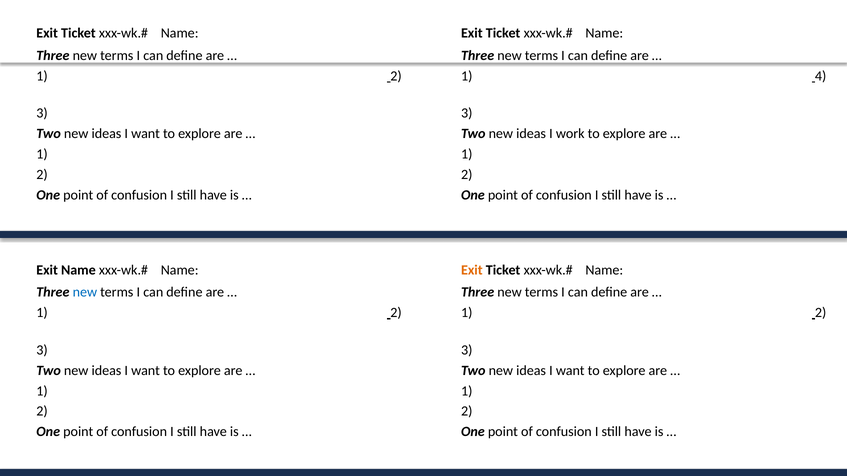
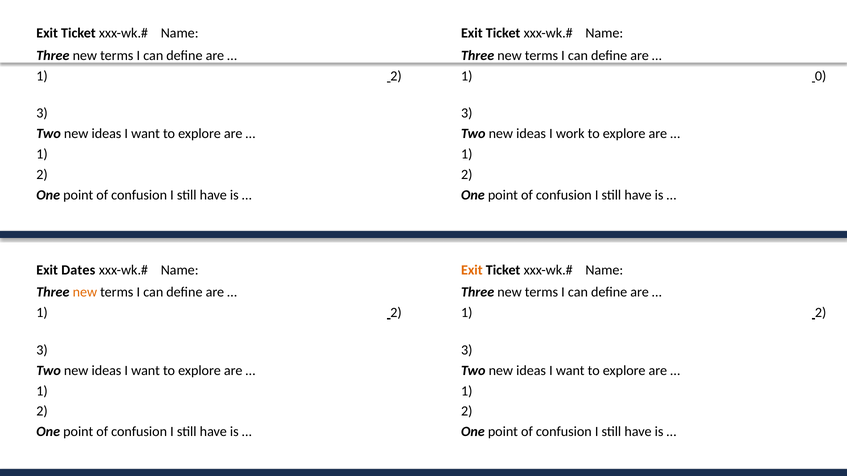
4: 4 -> 0 (821, 76)
Exit Name: Name -> Dates (78, 270)
new colour: blue -> orange (85, 292)
